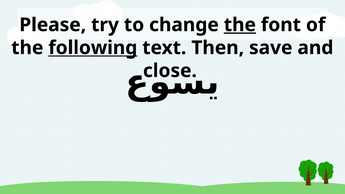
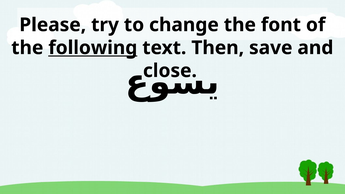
the underline: present -> none (240, 25)
